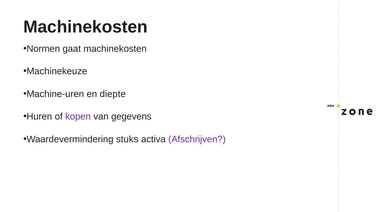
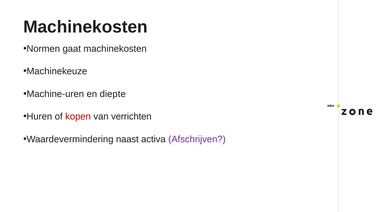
kopen colour: purple -> red (78, 116)
gegevens: gegevens -> verrichten (131, 116)
stuks: stuks -> naast (127, 139)
